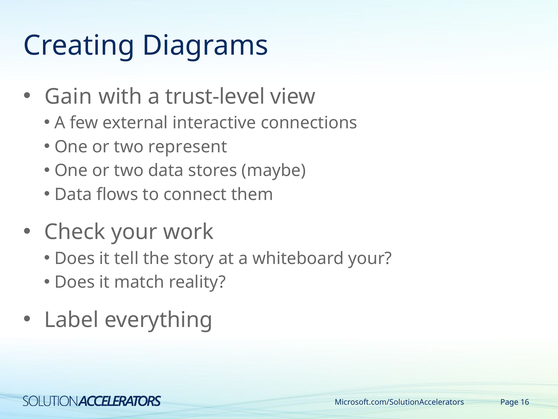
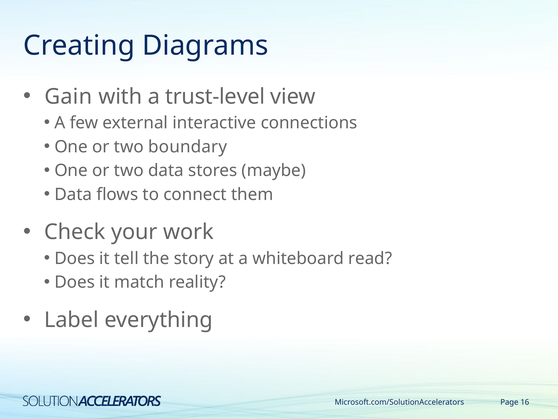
represent: represent -> boundary (188, 147)
whiteboard your: your -> read (370, 258)
